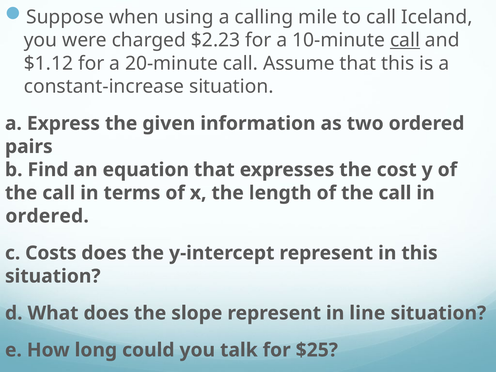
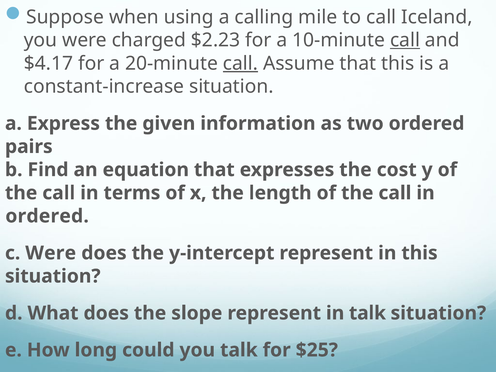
$1.12: $1.12 -> $4.17 (49, 63)
call underline: none -> present (240, 63)
c Costs: Costs -> Were (51, 253)
in line: line -> talk (367, 313)
